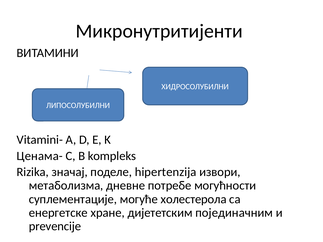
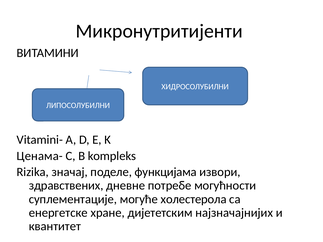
hipertenzija: hipertenzija -> функцијама (166, 172)
метаболизма: метаболизма -> здравствених (66, 186)
појединачним: појединачним -> најзначајнијих (234, 213)
prevencije: prevencije -> квантитет (55, 226)
